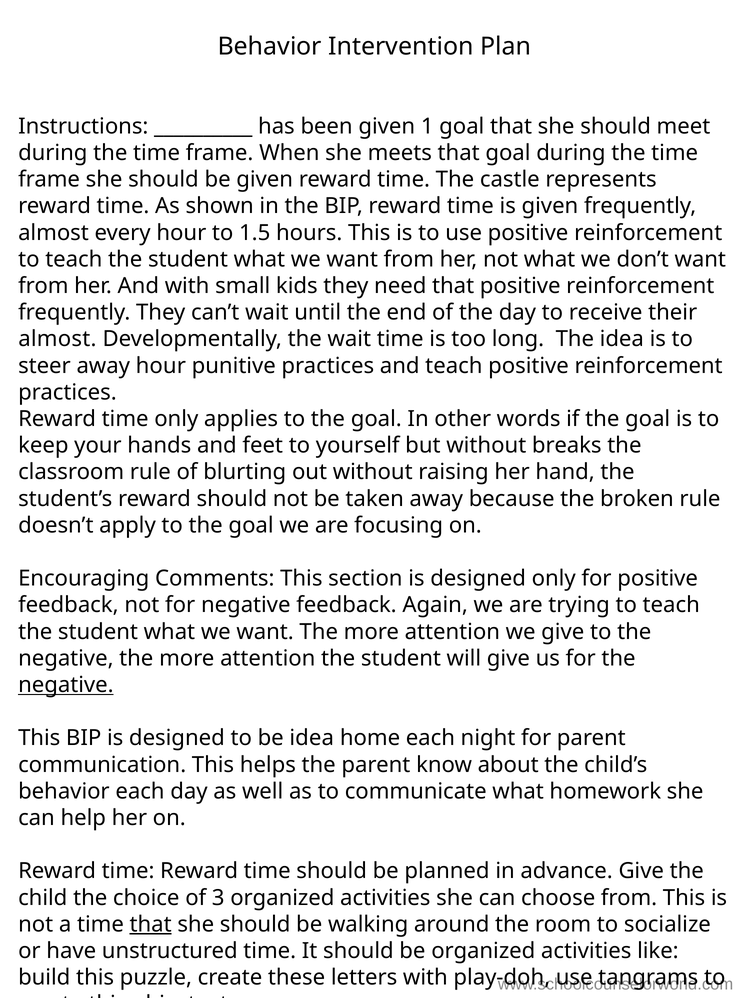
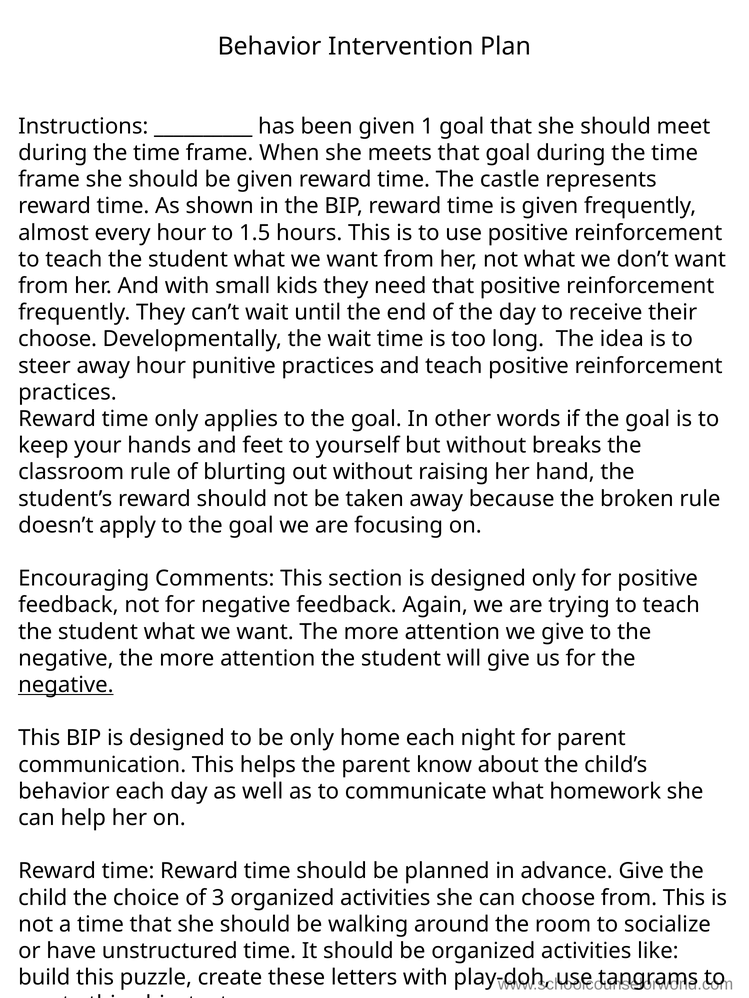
almost: almost -> choose (58, 339)
be idea: idea -> only (312, 739)
that underline: present -> none (151, 925)
